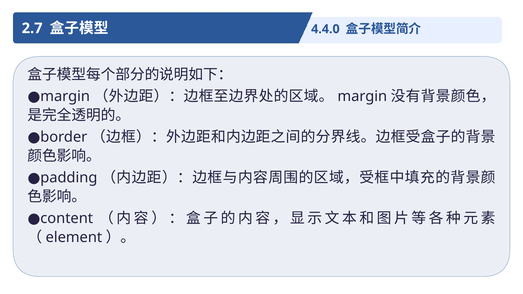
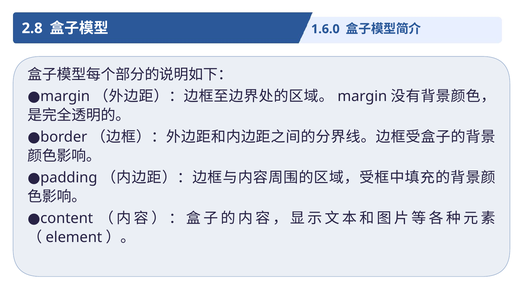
2.7: 2.7 -> 2.8 (32, 28)
4.4.0: 4.4.0 -> 1.6.0 (325, 29)
